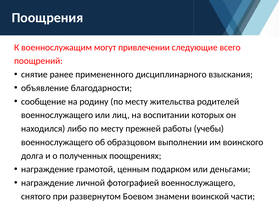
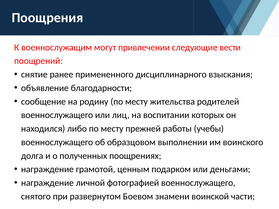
всего: всего -> вести (230, 47)
